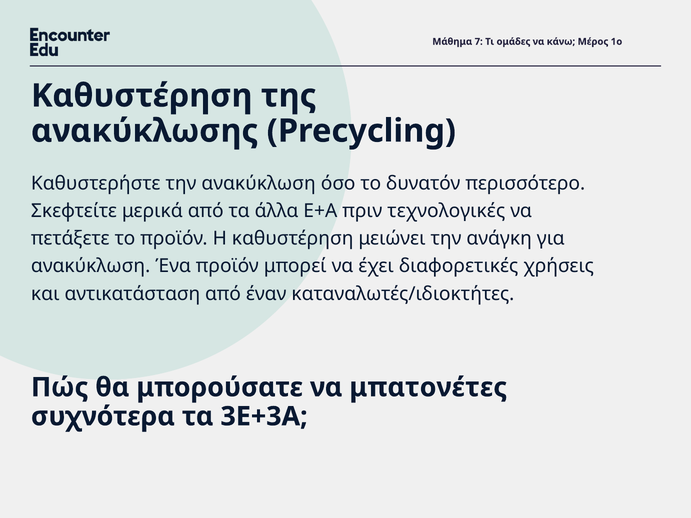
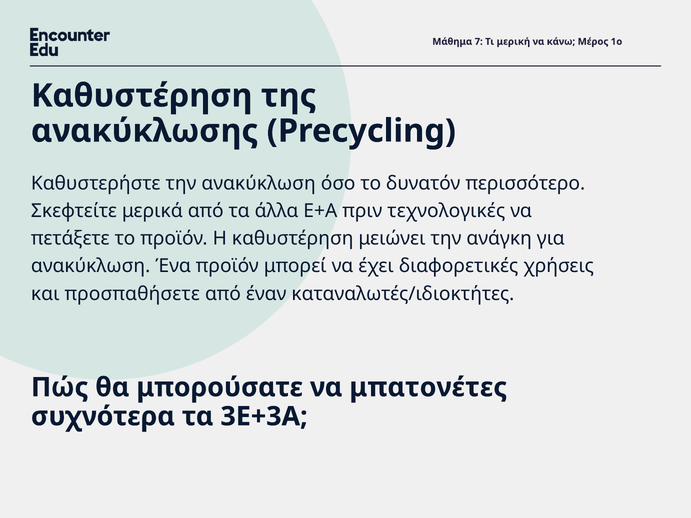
ομάδες: ομάδες -> μερική (513, 42)
αντικατάσταση: αντικατάσταση -> προσπαθήσετε (132, 294)
